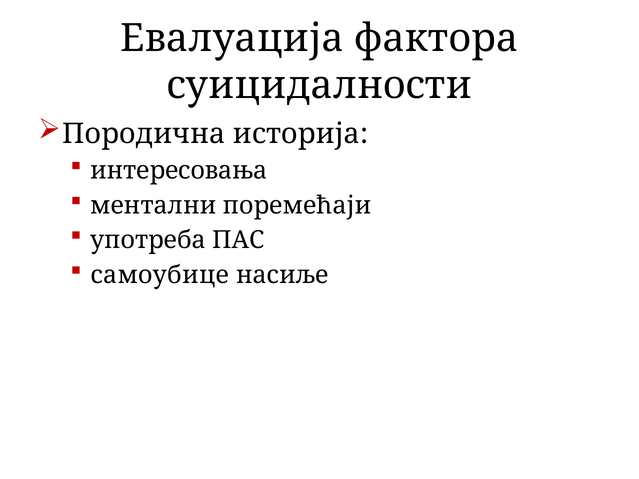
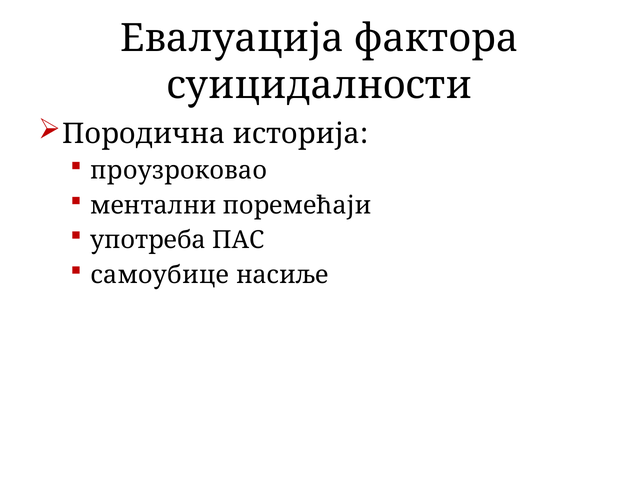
интересовања: интересовања -> проузроковао (179, 171)
